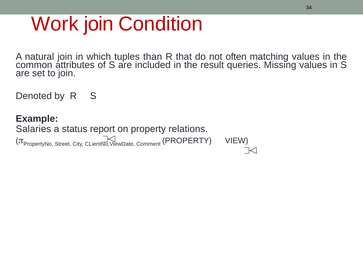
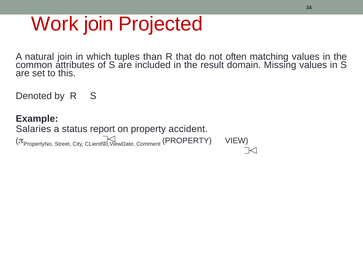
Condition: Condition -> Projected (161, 24)
queries: queries -> domain (244, 65)
to join: join -> this (67, 73)
relations: relations -> accident (188, 129)
